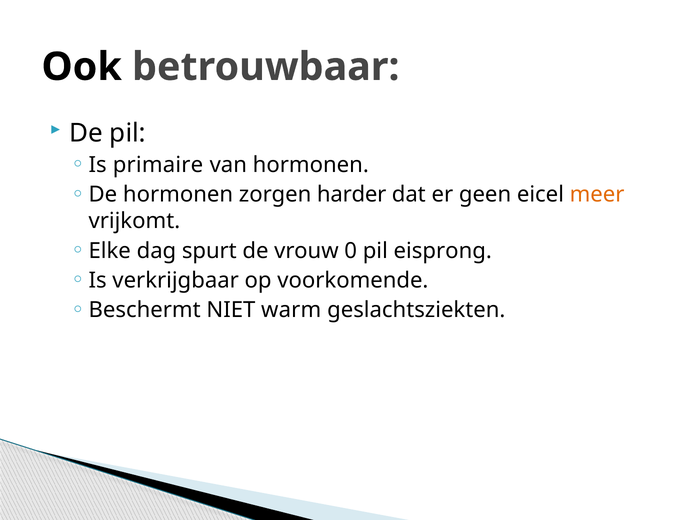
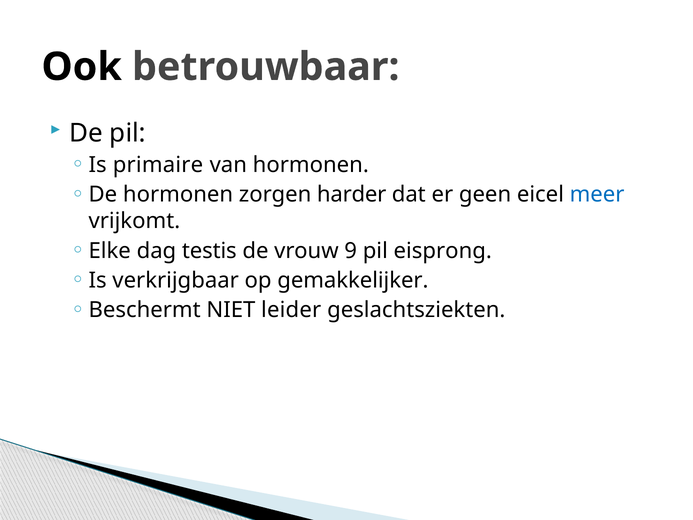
meer colour: orange -> blue (597, 194)
spurt: spurt -> testis (209, 251)
0: 0 -> 9 (351, 251)
voorkomende: voorkomende -> gemakkelijker (353, 280)
warm: warm -> leider (291, 310)
